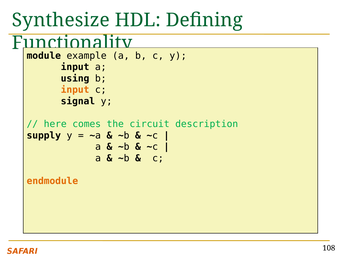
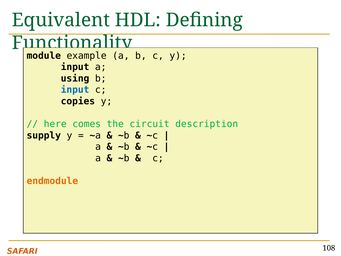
Synthesize: Synthesize -> Equivalent (61, 20)
input colour: orange -> blue (75, 90)
signal: signal -> copies (78, 101)
